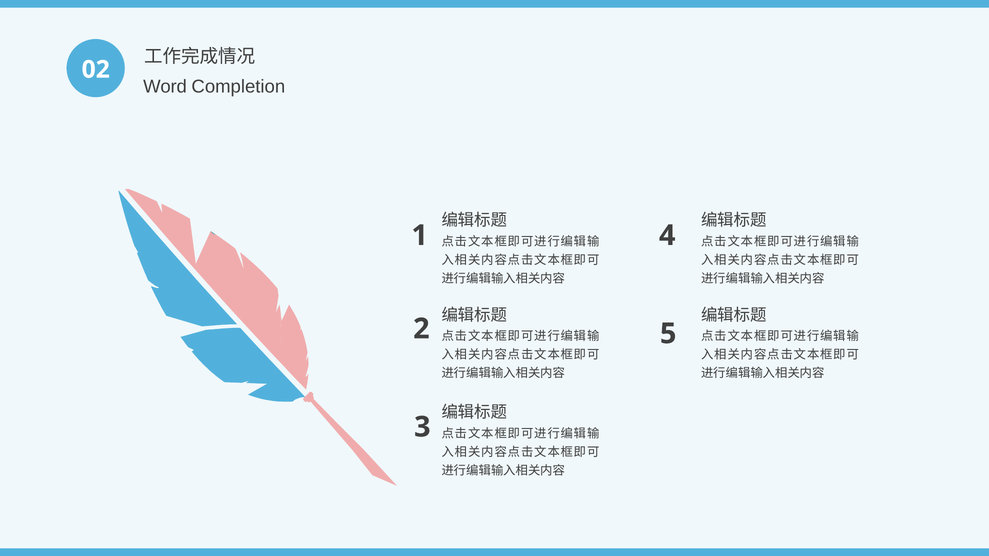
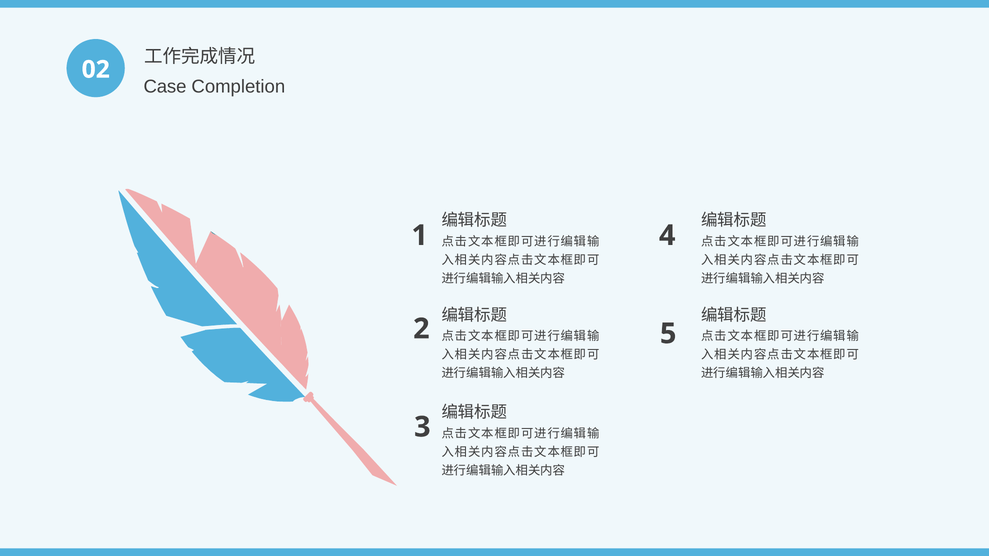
Word: Word -> Case (165, 87)
